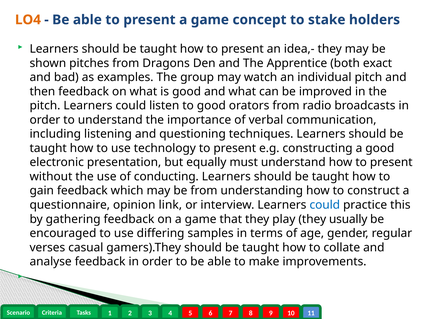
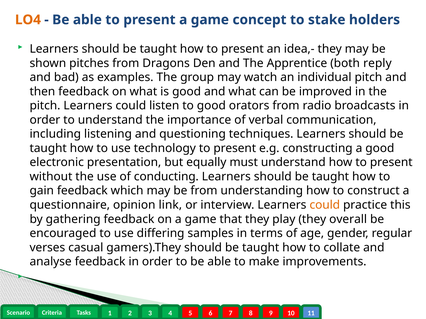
exact: exact -> reply (377, 63)
could colour: blue -> orange (325, 205)
usually: usually -> overall (348, 219)
